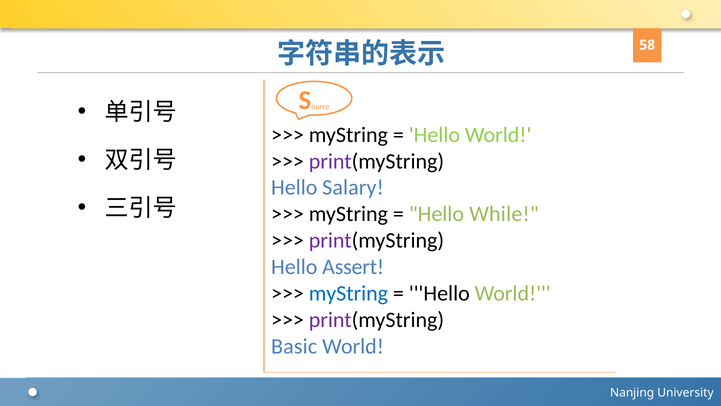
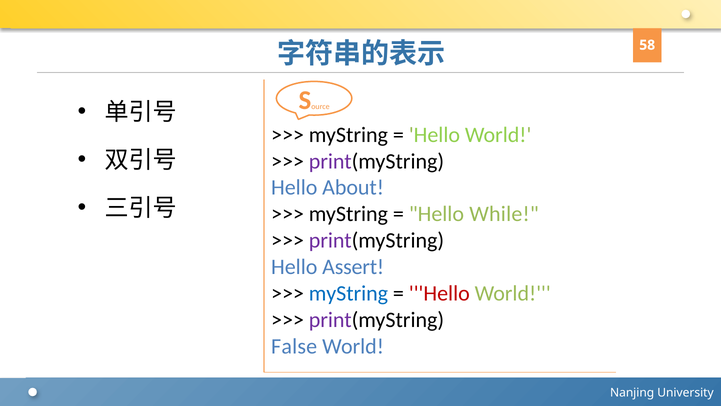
Salary: Salary -> About (353, 187)
Hello colour: black -> red (439, 293)
Basic: Basic -> False (294, 346)
